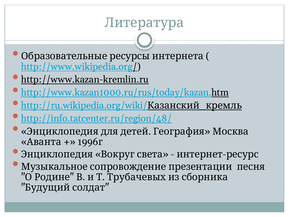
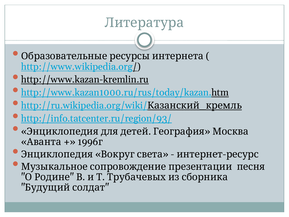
http://info.tatcenter.ru/region/48/: http://info.tatcenter.ru/region/48/ -> http://info.tatcenter.ru/region/93/ (96, 118)
